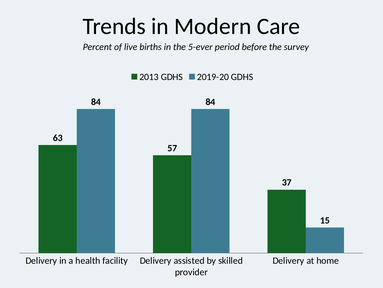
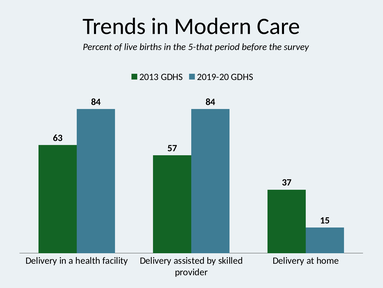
5-ever: 5-ever -> 5-that (200, 47)
